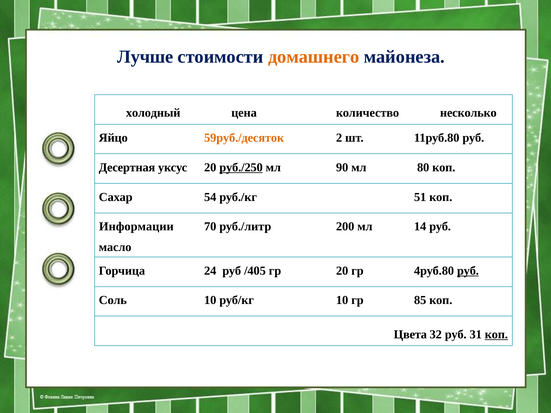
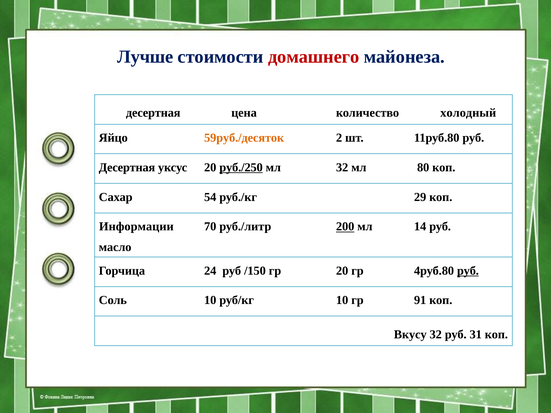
домашнего colour: orange -> red (314, 57)
холодный: холодный -> десертная (153, 113)
несколько: несколько -> холодный (468, 113)
мл 90: 90 -> 32 (342, 168)
51: 51 -> 29 (420, 197)
200 underline: none -> present (345, 227)
/405: /405 -> /150 (255, 271)
85: 85 -> 91 (420, 300)
Цвета: Цвета -> Вкусу (410, 335)
коп underline: present -> none (496, 335)
